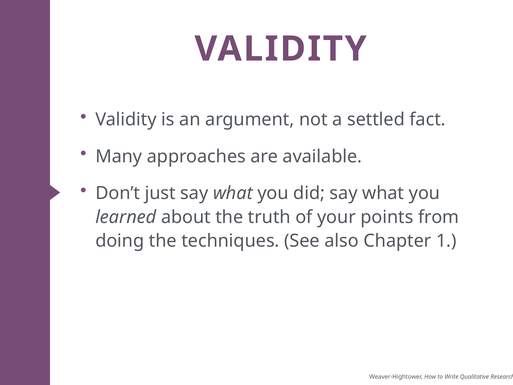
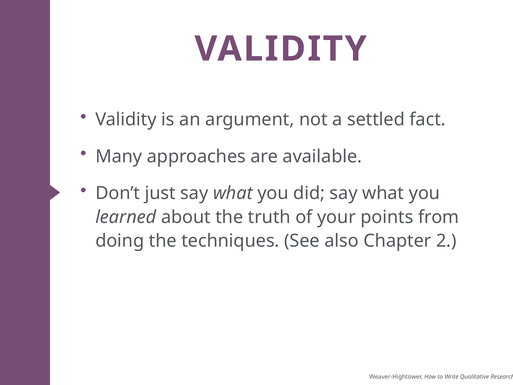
1: 1 -> 2 (446, 241)
